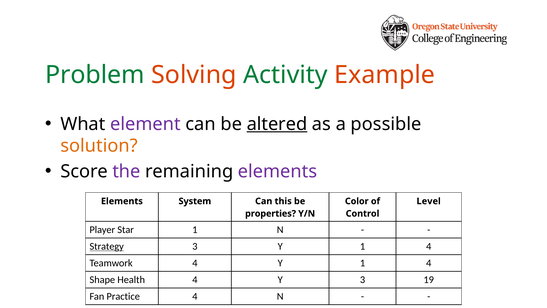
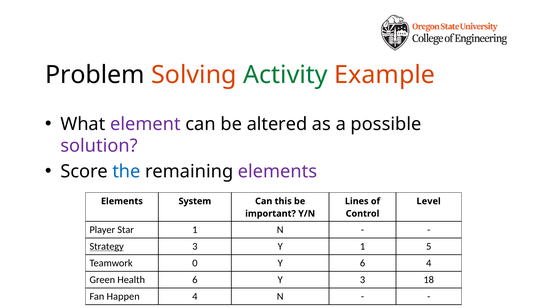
Problem colour: green -> black (95, 75)
altered underline: present -> none (277, 124)
solution colour: orange -> purple (99, 146)
the colour: purple -> blue (126, 171)
Color: Color -> Lines (357, 201)
properties: properties -> important (271, 213)
3 Y 1 4: 4 -> 5 (429, 246)
Teamwork 4: 4 -> 0 (195, 263)
1: 1 -> 6 (363, 263)
Shape: Shape -> Green (102, 280)
Health 4: 4 -> 6 (195, 280)
19: 19 -> 18 (429, 280)
Practice: Practice -> Happen (123, 296)
